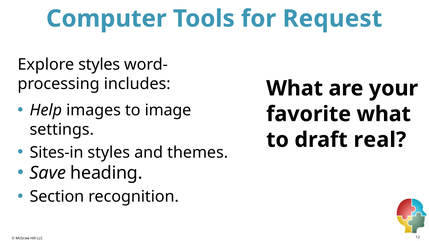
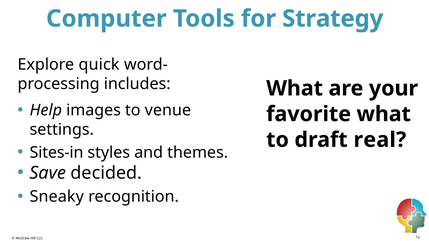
Request: Request -> Strategy (333, 19)
Explore styles: styles -> quick (99, 65)
image: image -> venue (168, 110)
heading: heading -> decided (106, 173)
Section: Section -> Sneaky (57, 197)
